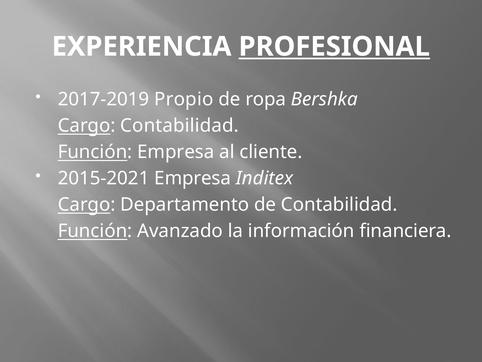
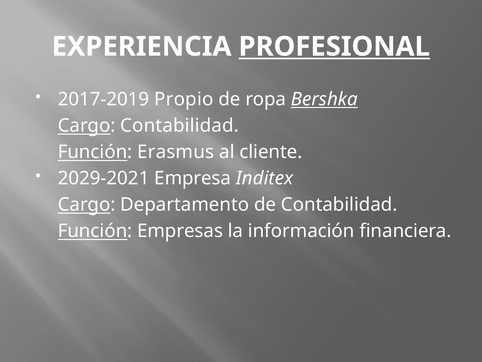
Bershka underline: none -> present (324, 99)
Función Empresa: Empresa -> Erasmus (176, 152)
2015-2021: 2015-2021 -> 2029-2021 (104, 178)
Avanzado: Avanzado -> Empresas (180, 231)
